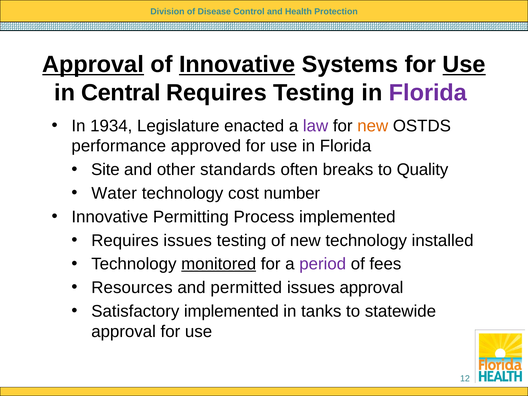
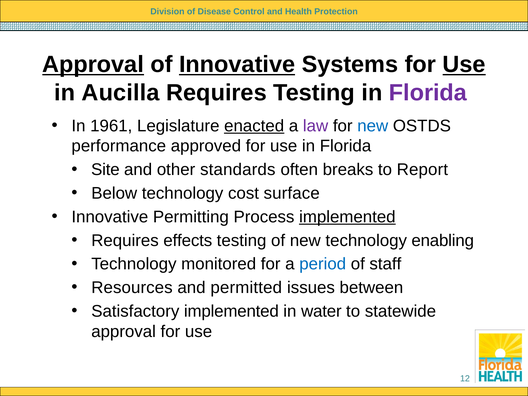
Central: Central -> Aucilla (121, 93)
1934: 1934 -> 1961 (111, 126)
enacted underline: none -> present (254, 126)
new colour: orange -> blue (373, 126)
Quality: Quality -> Report (422, 170)
Water: Water -> Below (114, 193)
number: number -> surface (292, 193)
implemented underline: none -> present (347, 217)
Requires issues: issues -> effects (188, 240)
installed: installed -> enabling (443, 240)
monitored underline: present -> none (219, 264)
period colour: purple -> blue (323, 264)
fees: fees -> staff (385, 264)
issues approval: approval -> between (371, 288)
tanks: tanks -> water (321, 311)
